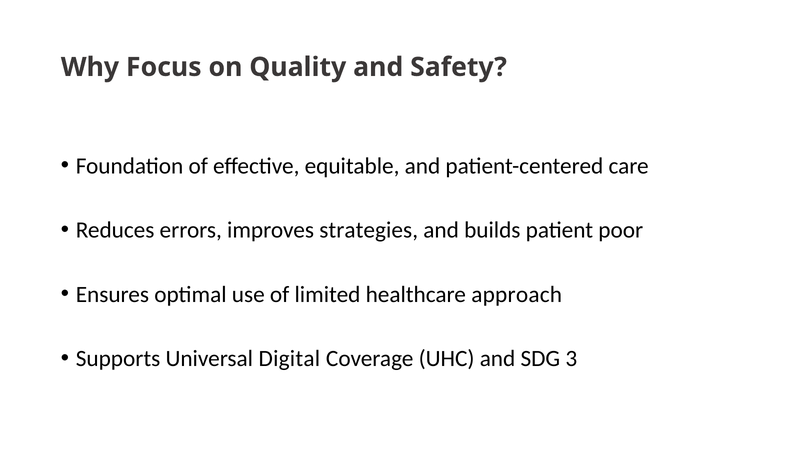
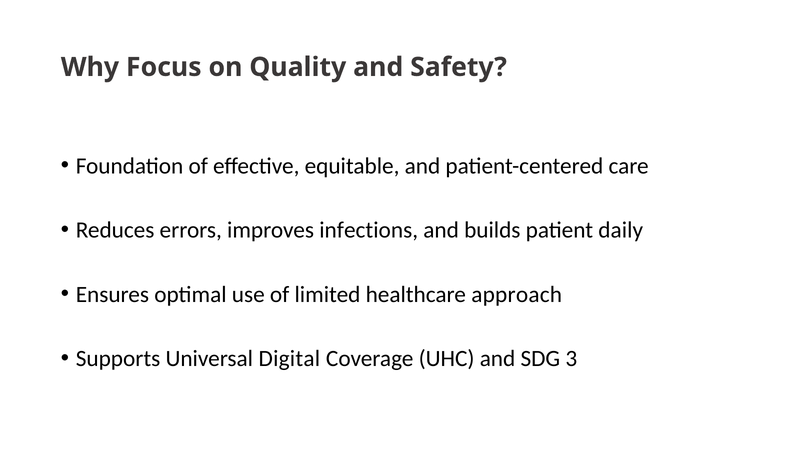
strategies: strategies -> infections (369, 230)
poor: poor -> daily (621, 230)
